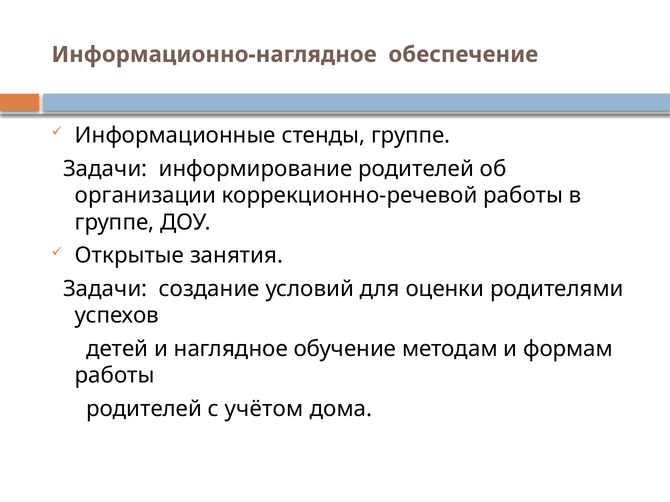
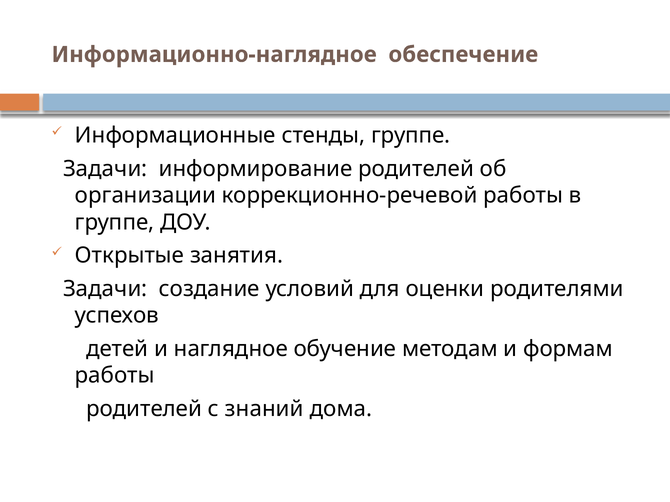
учётом: учётом -> знаний (264, 409)
